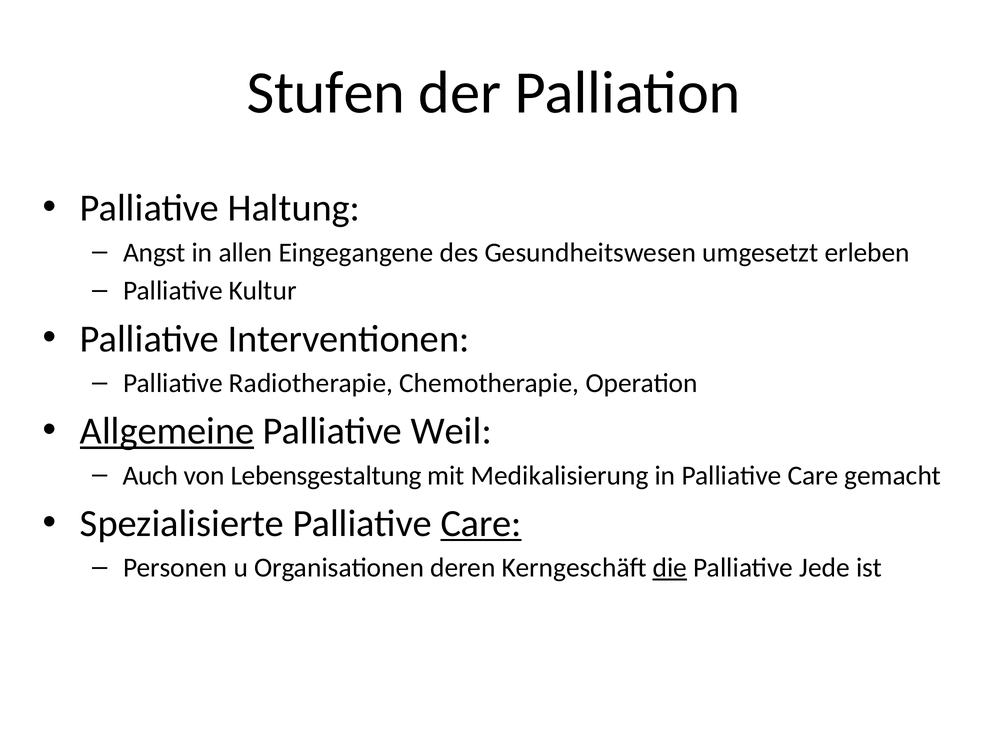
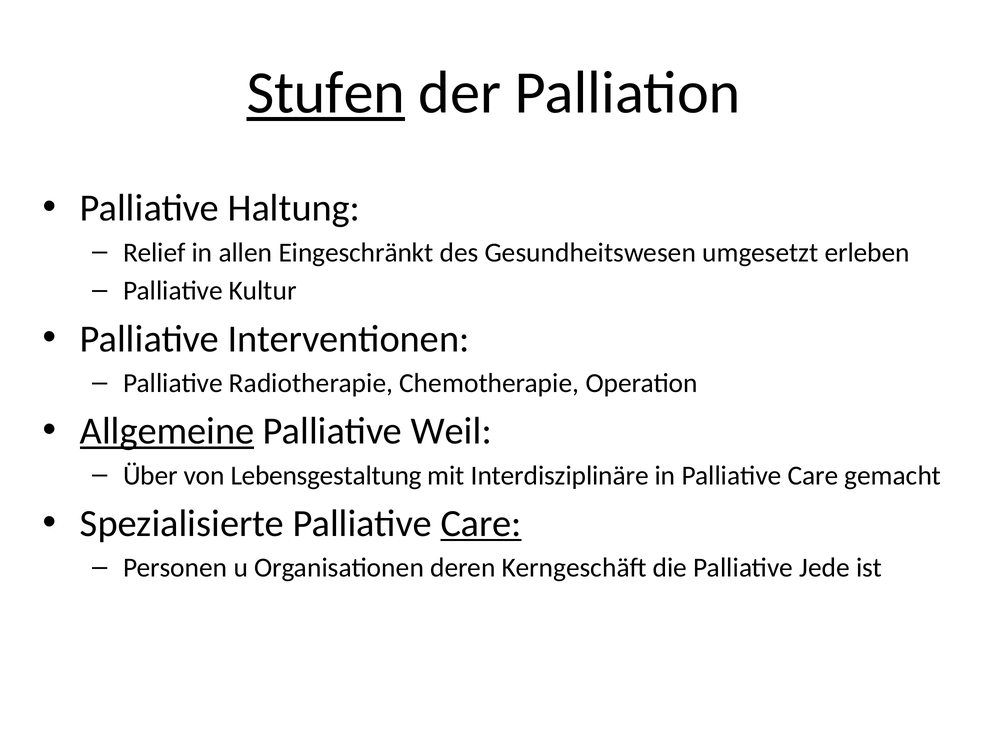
Stufen underline: none -> present (326, 93)
Angst: Angst -> Relief (154, 252)
Eingegangene: Eingegangene -> Eingeschränkt (356, 252)
Auch: Auch -> Über (150, 475)
Medikalisierung: Medikalisierung -> Interdisziplinäre (560, 475)
die underline: present -> none (670, 568)
